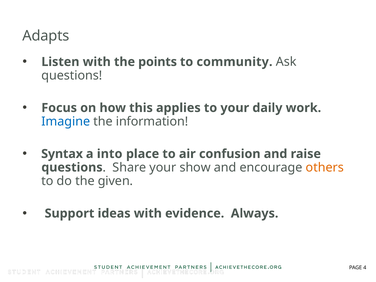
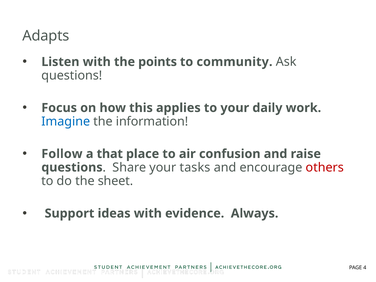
Syntax: Syntax -> Follow (62, 154)
into: into -> that (110, 154)
show: show -> tasks (195, 167)
others colour: orange -> red (325, 167)
given: given -> sheet (115, 181)
